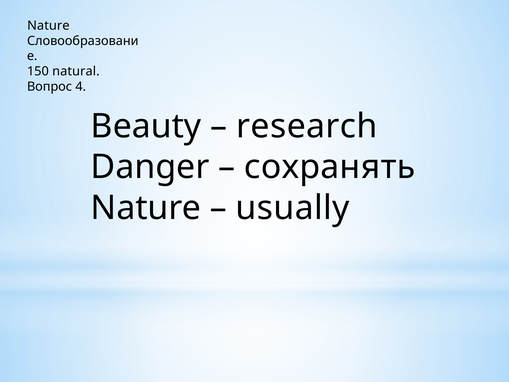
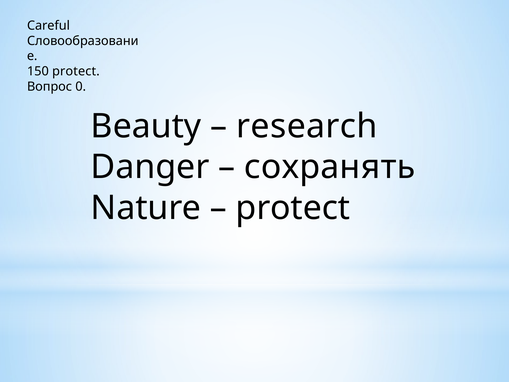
Nature: Nature -> Careful (48, 26)
150 natural: natural -> protect (76, 71)
4: 4 -> 0 (81, 87)
usually: usually -> protect (293, 208)
